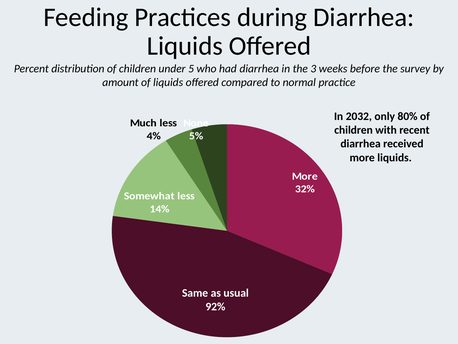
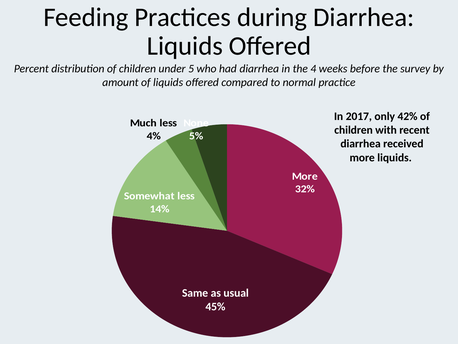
3: 3 -> 4 (313, 68)
2032: 2032 -> 2017 (359, 116)
80%: 80% -> 42% (408, 116)
92%: 92% -> 45% (215, 306)
